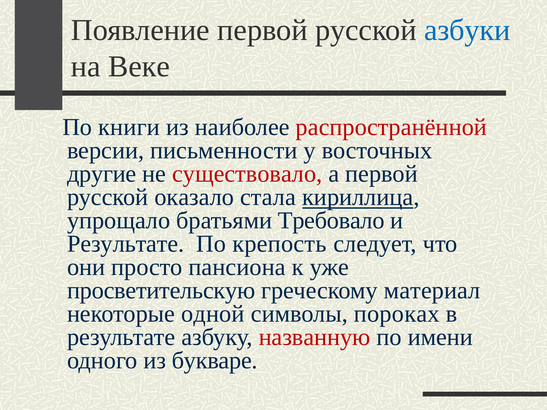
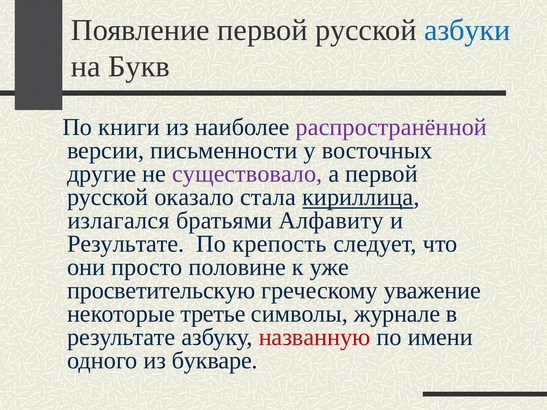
Веке: Веке -> Букв (139, 67)
распространённой colour: red -> purple (391, 127)
существовало colour: red -> purple (247, 174)
упрощало: упрощало -> излагался (118, 221)
Требовало: Требовало -> Алфавиту (331, 221)
пансиона: пансиона -> половине (237, 267)
материал: материал -> уважение (432, 291)
одной: одной -> третье (213, 314)
пороках: пороках -> журнале (397, 314)
